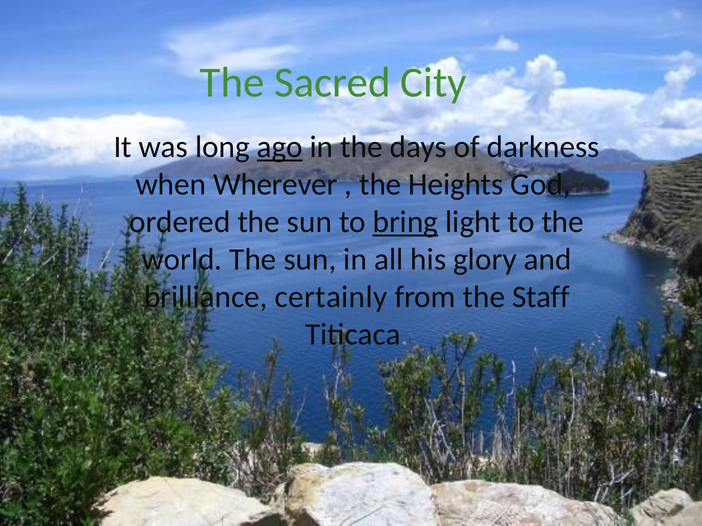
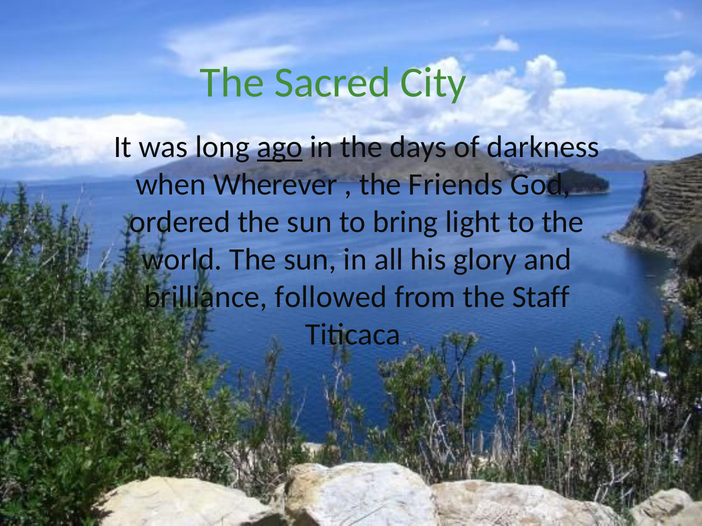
Heights: Heights -> Friends (456, 185)
bring underline: present -> none (405, 222)
certainly: certainly -> followed (331, 297)
